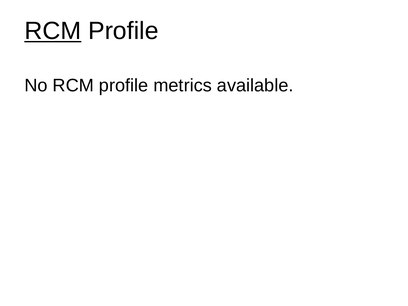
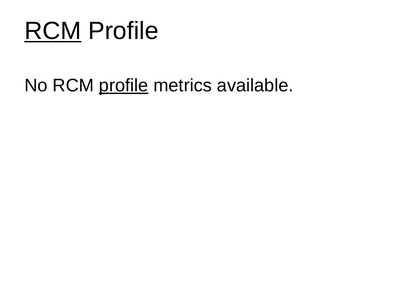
profile underline: none -> present (124, 86)
